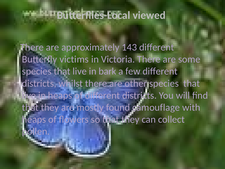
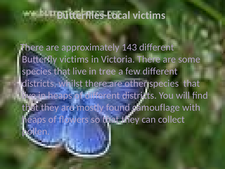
Butterflies-Local viewed: viewed -> victims (149, 15)
bark: bark -> tree (107, 71)
